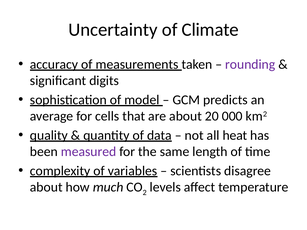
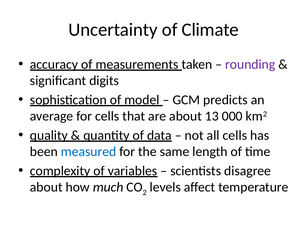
20: 20 -> 13 (212, 116)
all heat: heat -> cells (235, 135)
measured colour: purple -> blue (89, 152)
